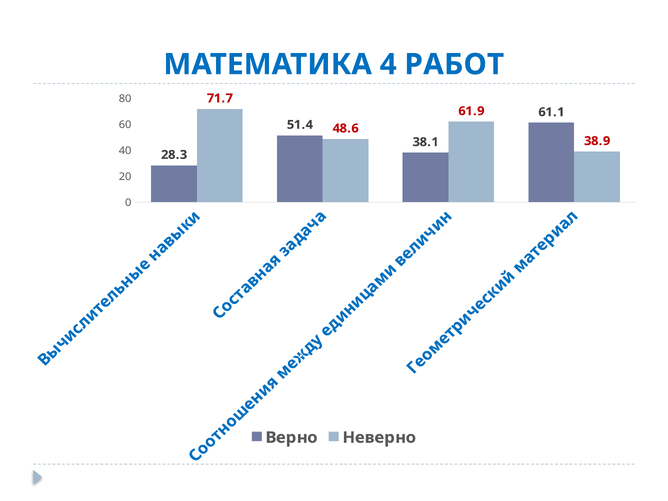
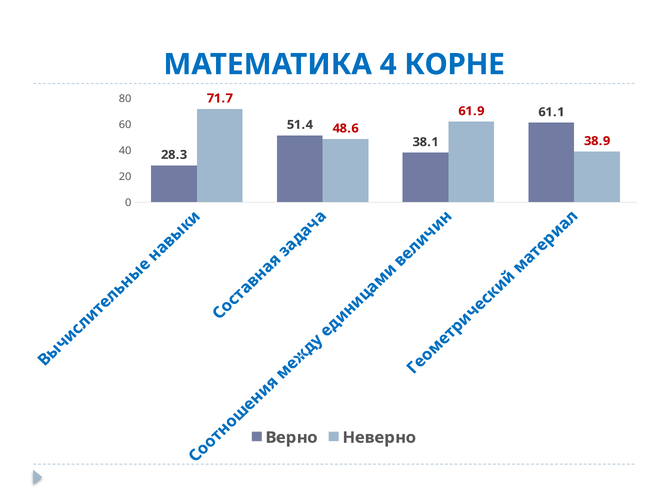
РАБОТ: РАБОТ -> КОРНЕ (455, 64)
